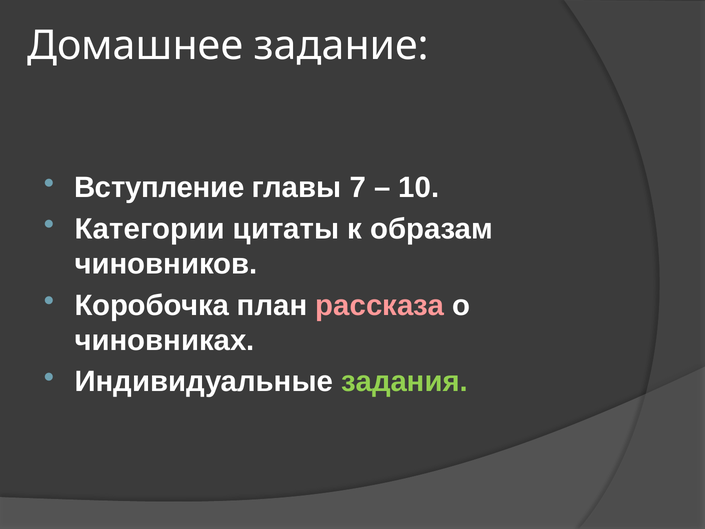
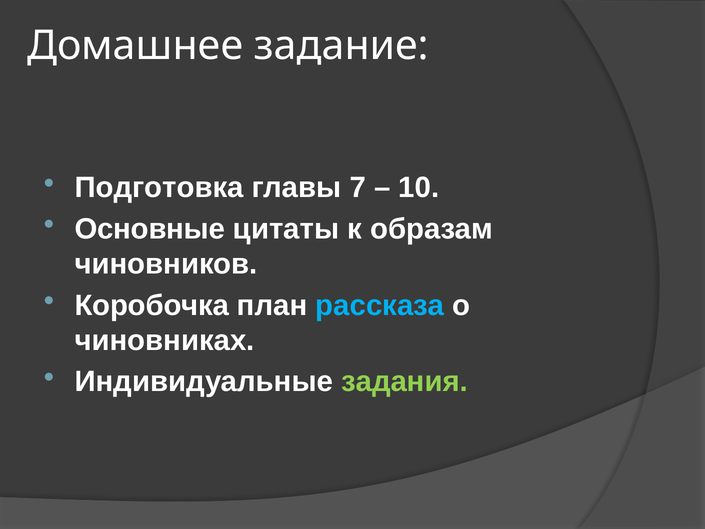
Вступление: Вступление -> Подготовка (159, 188)
Категории: Категории -> Основные (150, 229)
рассказа colour: pink -> light blue (380, 305)
